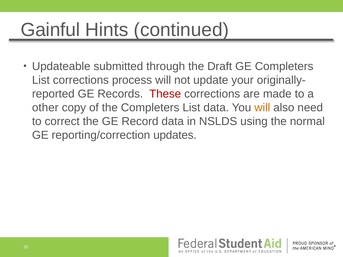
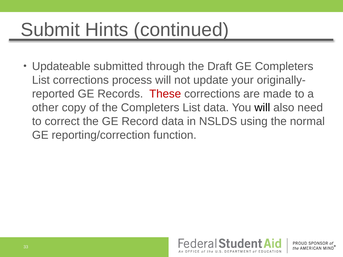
Gainful: Gainful -> Submit (50, 30)
will colour: orange -> black (262, 108)
updates: updates -> function (175, 135)
